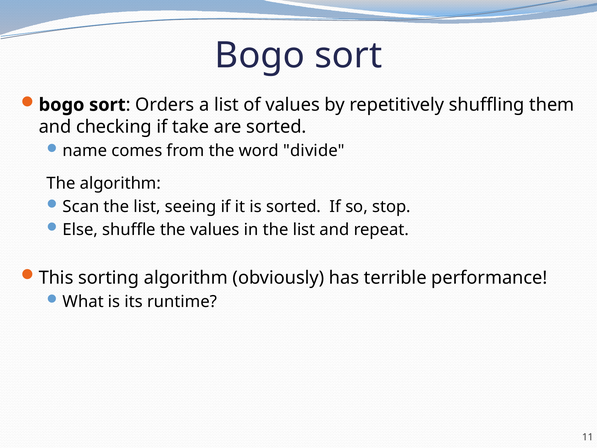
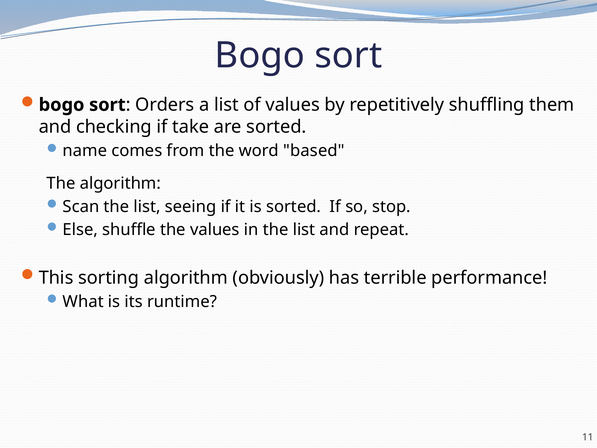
divide: divide -> based (314, 151)
